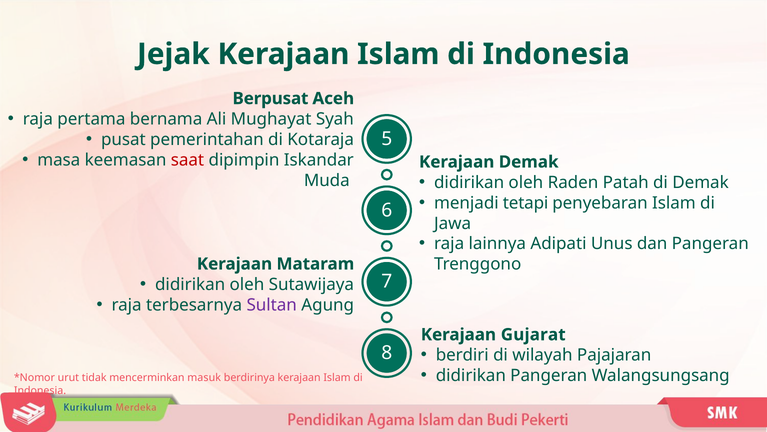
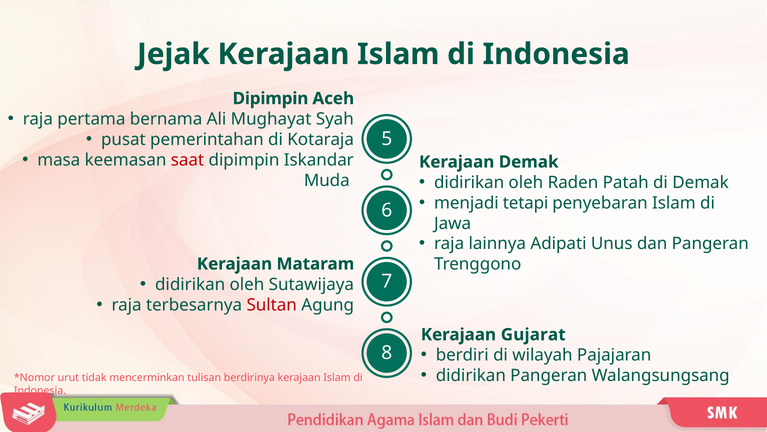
Berpusat: Berpusat -> Dipimpin (270, 98)
Sultan colour: purple -> red (272, 305)
masuk: masuk -> tulisan (204, 377)
